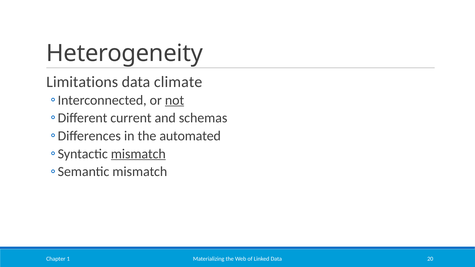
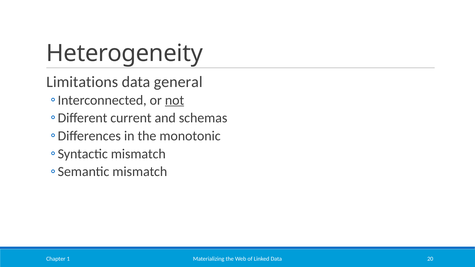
climate: climate -> general (178, 82)
automated: automated -> monotonic (190, 136)
mismatch underline: present -> none (138, 154)
